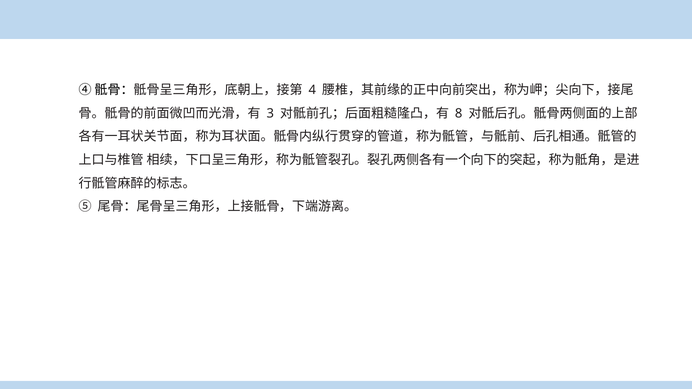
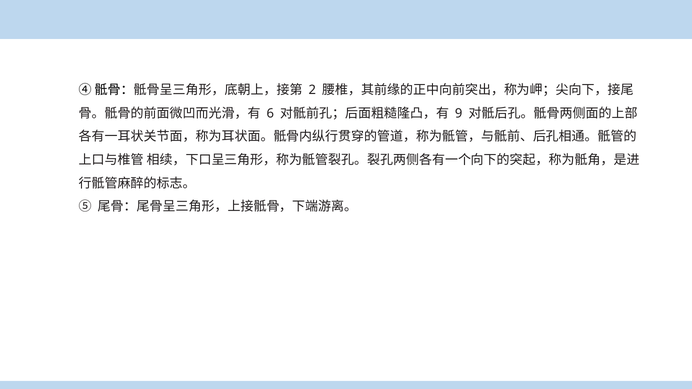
4: 4 -> 2 (312, 90)
3: 3 -> 6 (270, 113)
8: 8 -> 9 (459, 113)
